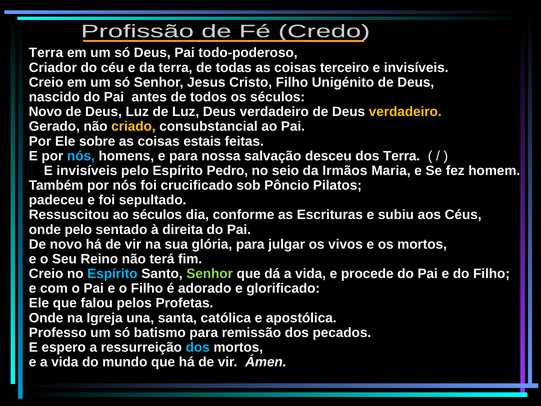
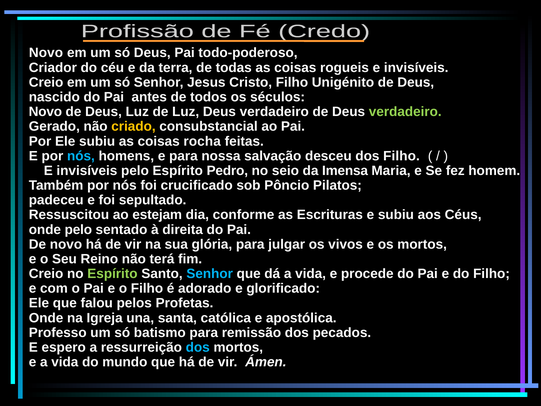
Terra: Terra -> Novo (46, 53)
terceiro: terceiro -> rogueis (344, 68)
verdadeiro colour: yellow -> light green (405, 112)
Ele sobre: sobre -> subiu (97, 141)
estais: estais -> rocha (202, 141)
dos Terra: Terra -> Filho (401, 156)
Irmãos: Irmãos -> Imensa (345, 171)
ao séculos: séculos -> estejam (157, 215)
Espírito colour: light blue -> light green (112, 274)
Senhor colour: light green -> light blue (210, 274)
